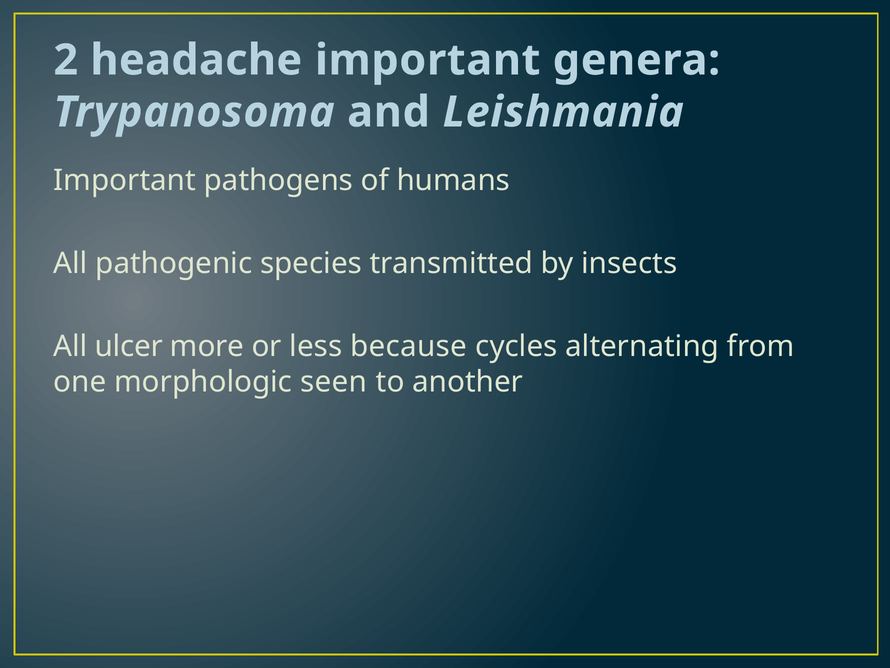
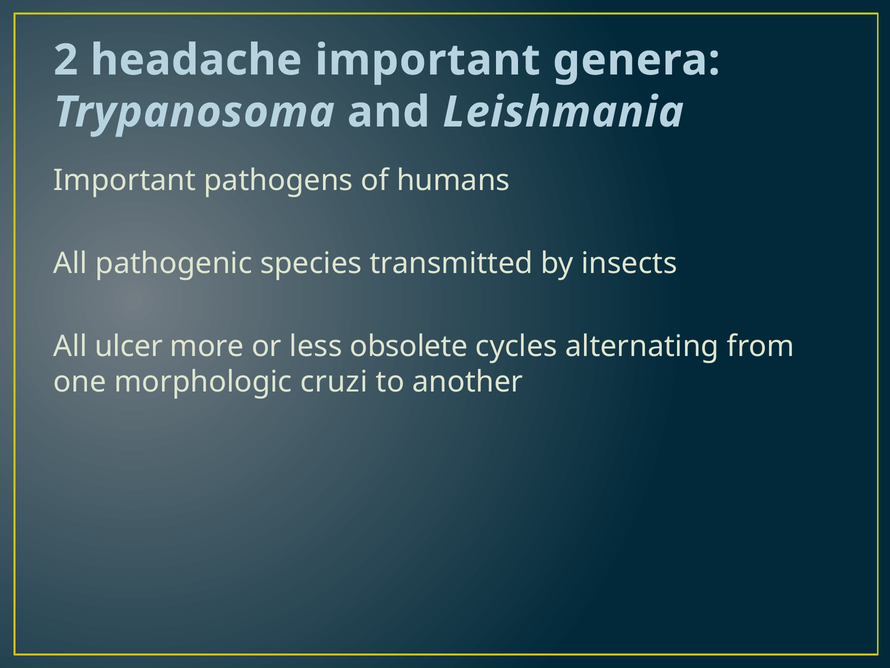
because: because -> obsolete (409, 346)
seen: seen -> cruzi (334, 382)
